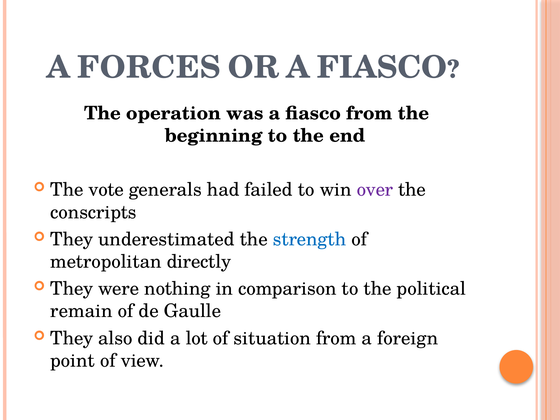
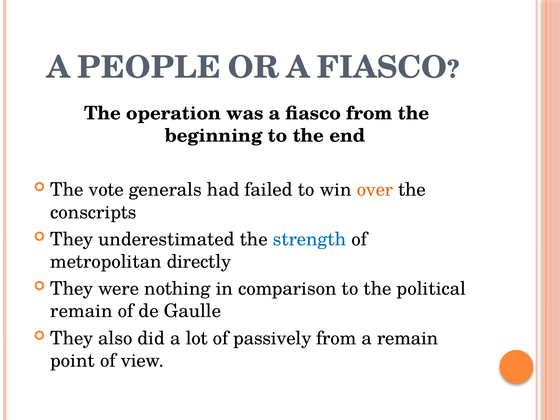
FORCES: FORCES -> PEOPLE (149, 68)
over colour: purple -> orange (375, 190)
situation: situation -> passively (272, 338)
a foreign: foreign -> remain (408, 338)
